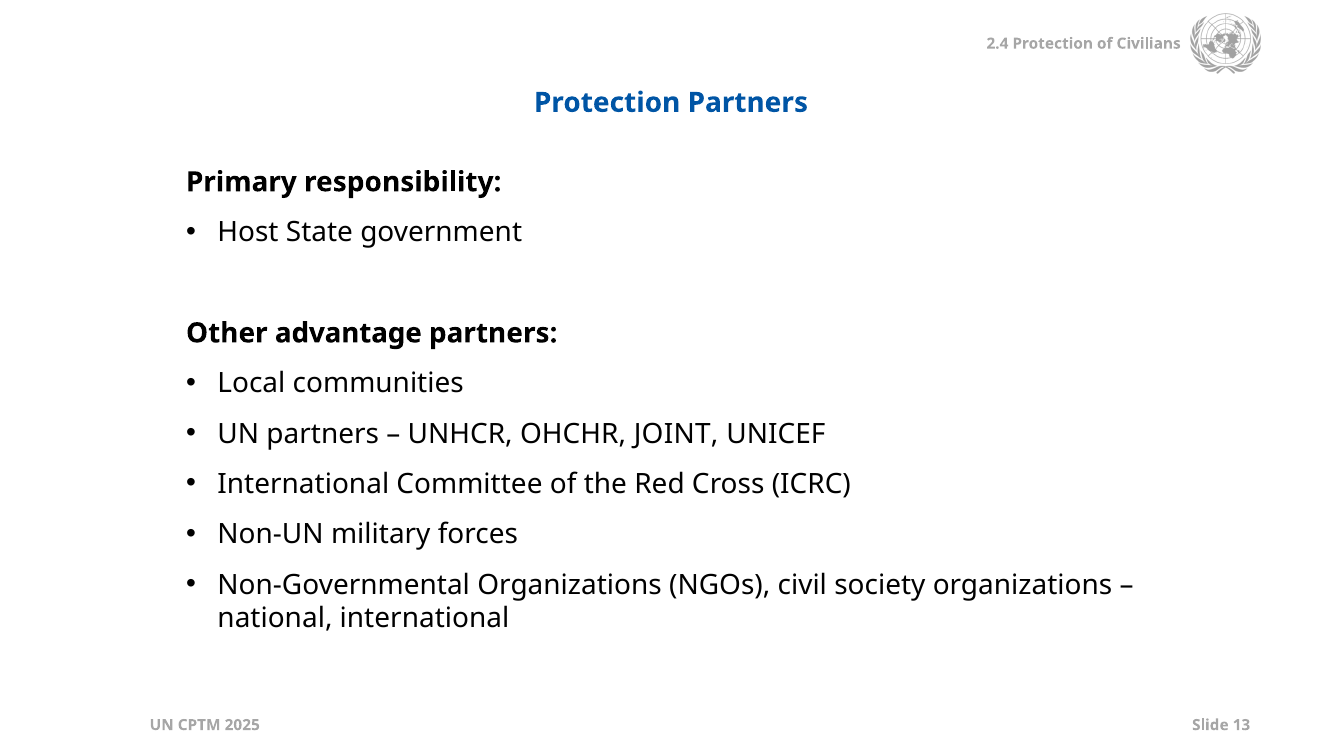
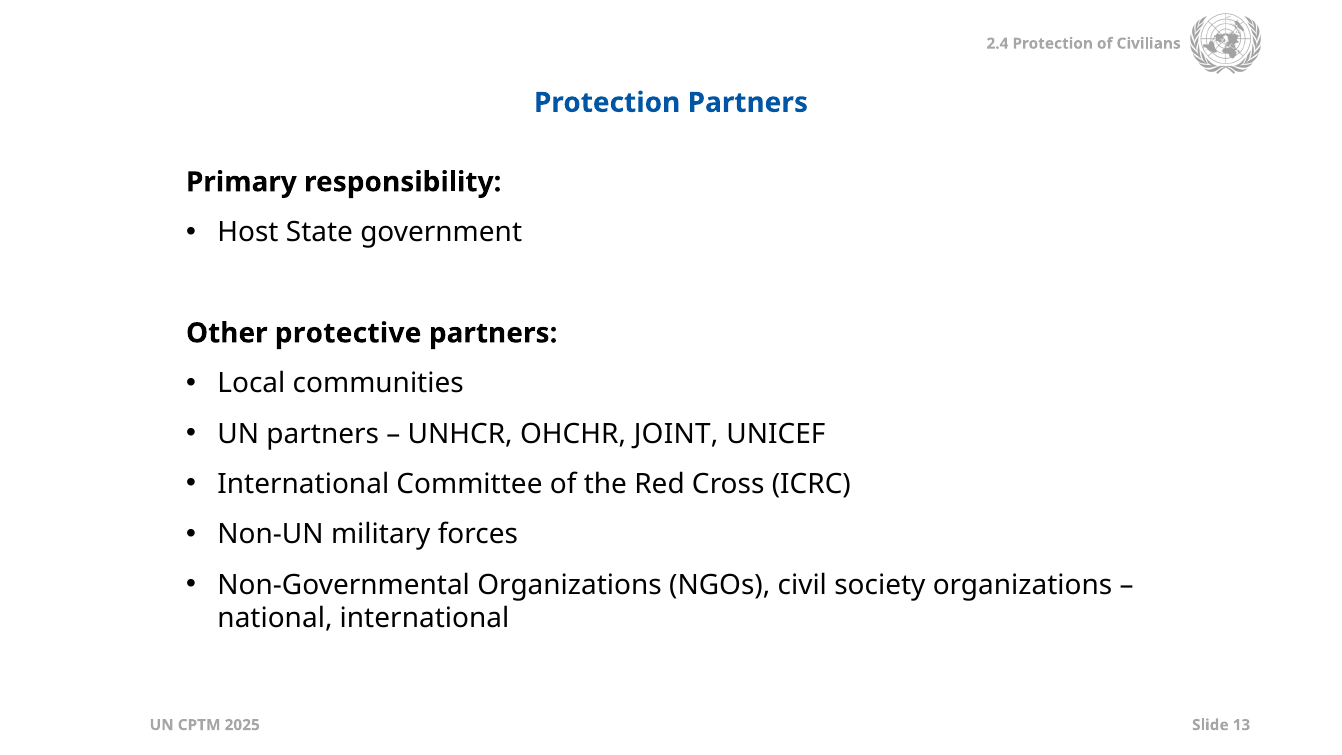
advantage: advantage -> protective (348, 333)
